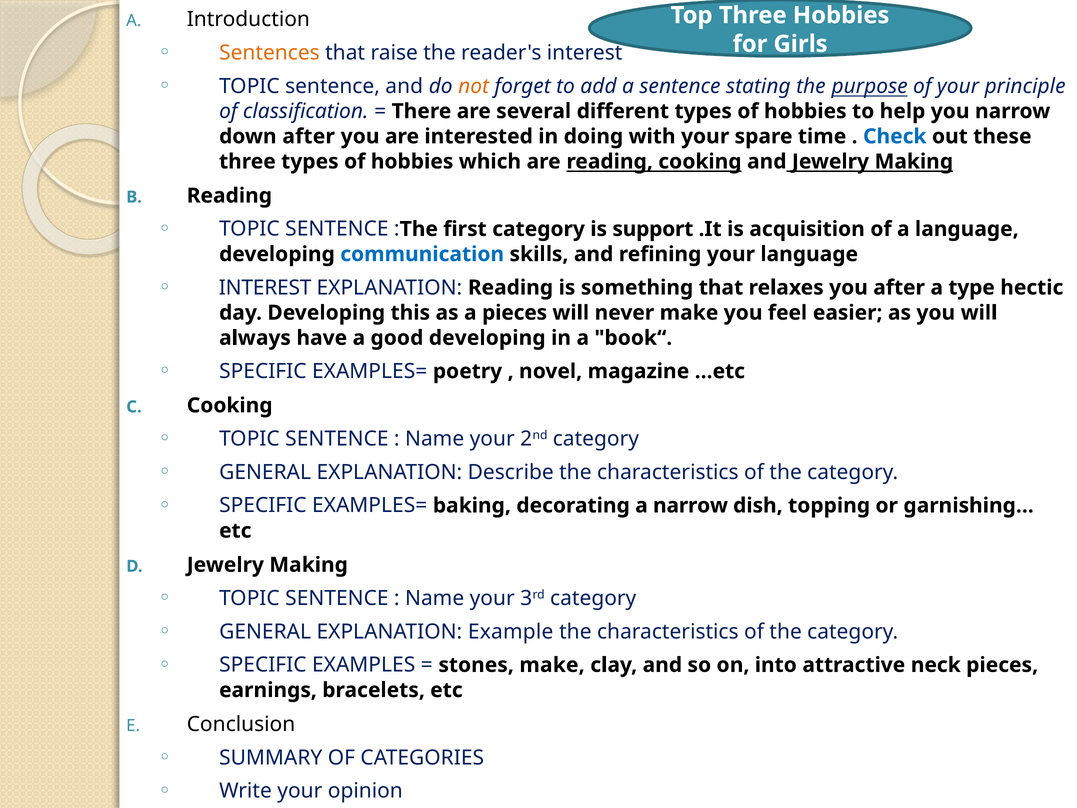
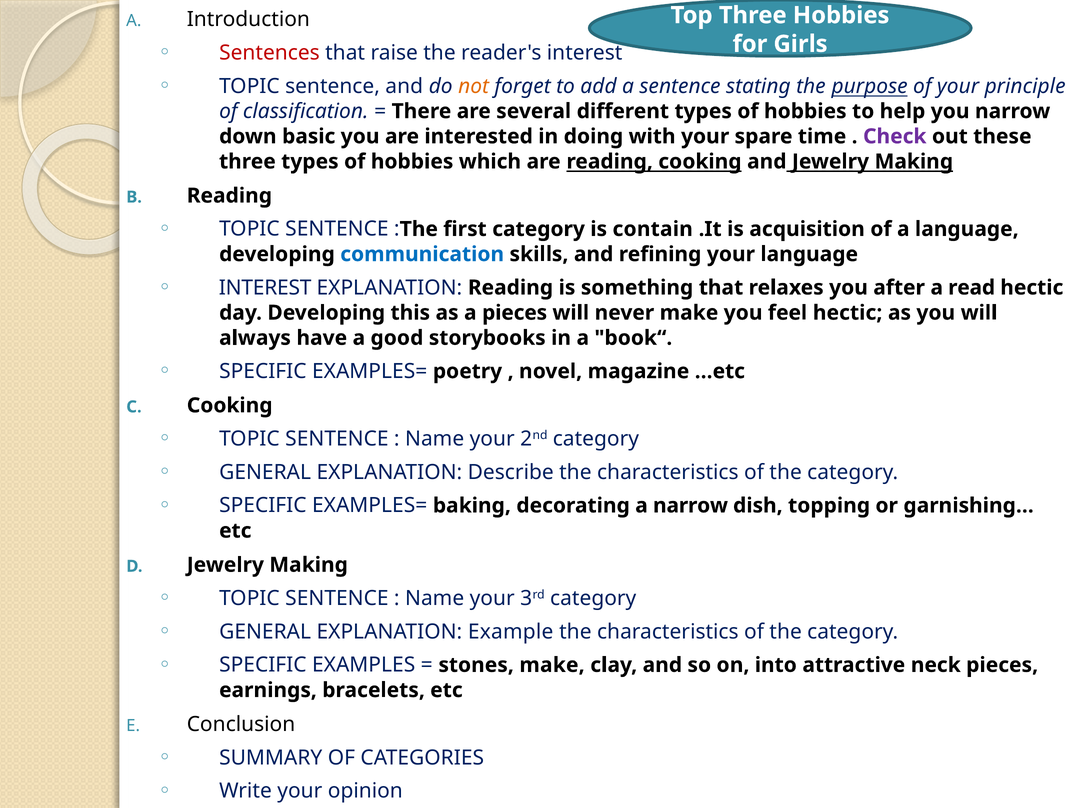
Sentences colour: orange -> red (269, 53)
down after: after -> basic (309, 136)
Check colour: blue -> purple (895, 136)
support: support -> contain (653, 229)
type: type -> read (972, 288)
feel easier: easier -> hectic (848, 313)
good developing: developing -> storybooks (487, 338)
